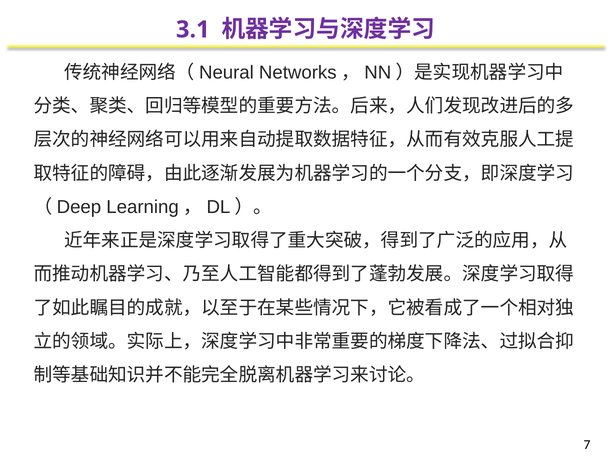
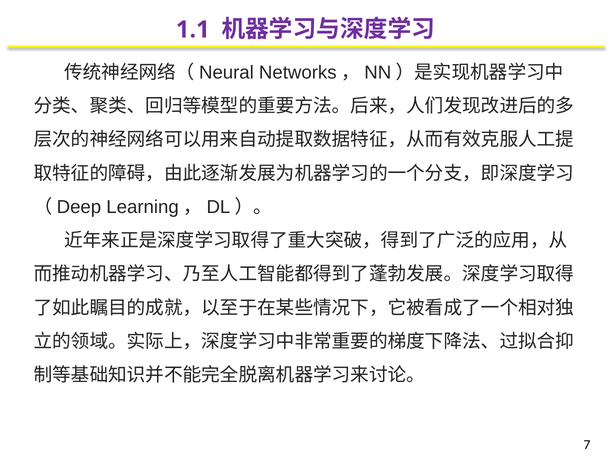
3.1: 3.1 -> 1.1 (193, 29)
